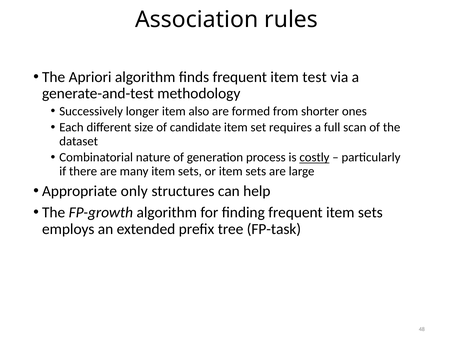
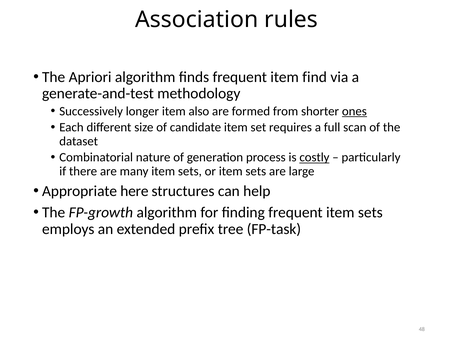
test: test -> find (315, 77)
ones underline: none -> present (354, 111)
only: only -> here (134, 192)
